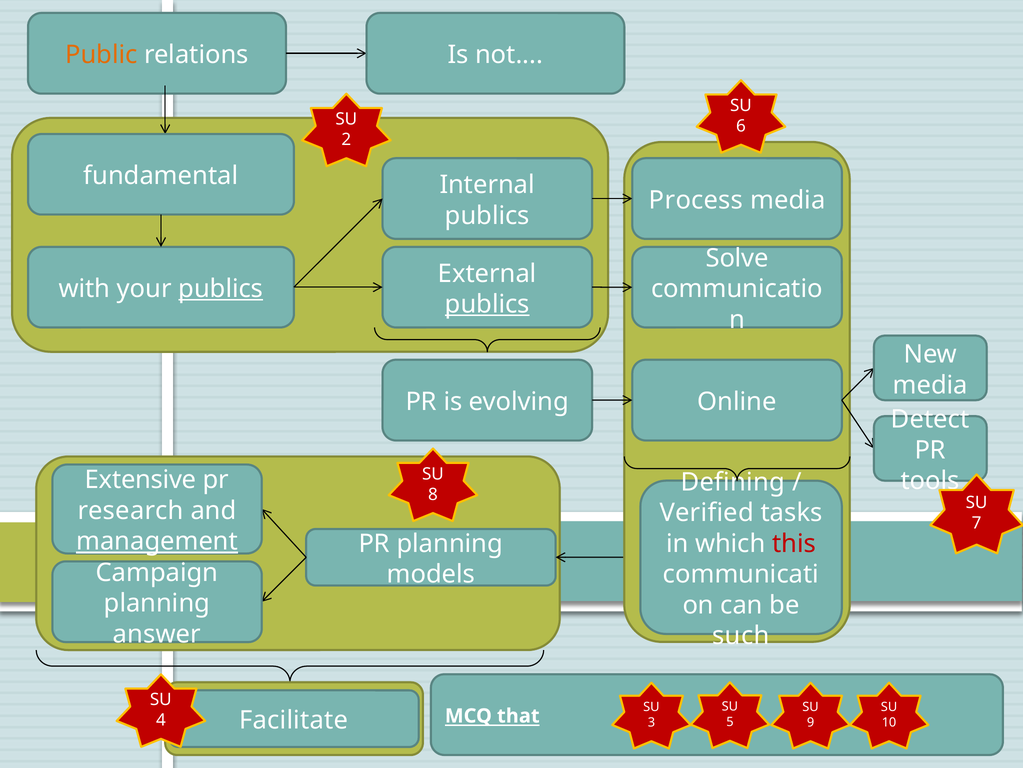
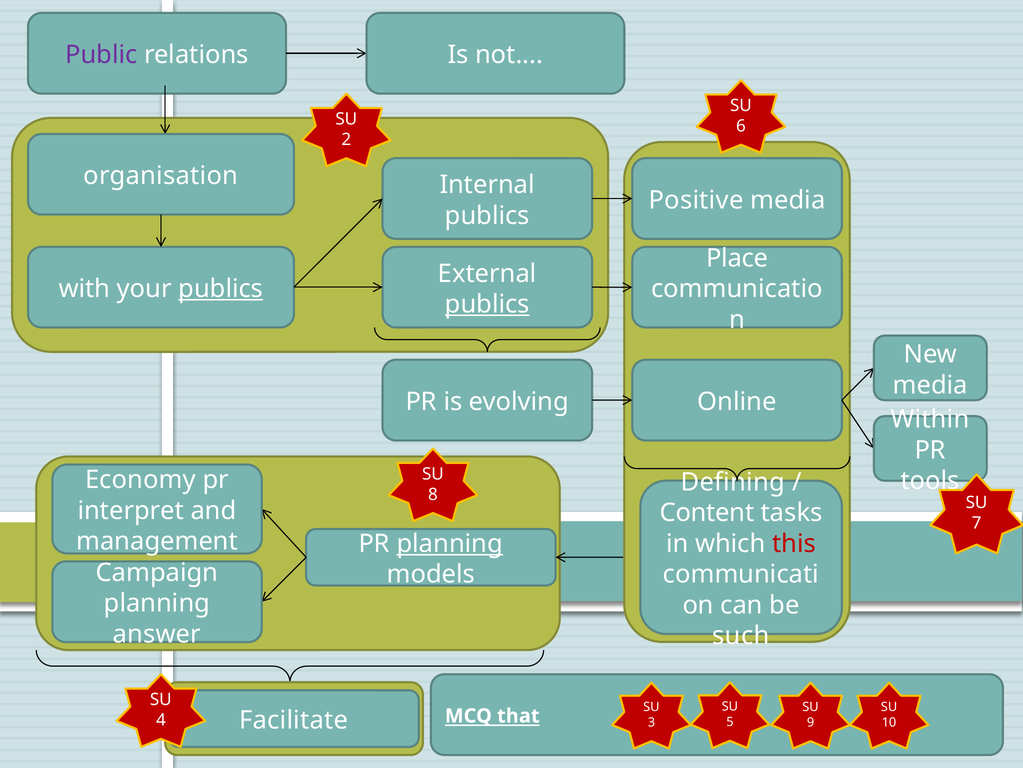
Public colour: orange -> purple (101, 55)
fundamental: fundamental -> organisation (161, 176)
Process: Process -> Positive (696, 200)
Solve: Solve -> Place (737, 258)
Detect: Detect -> Within (930, 419)
Extensive: Extensive -> Economy (141, 480)
research: research -> interpret (131, 510)
Verified: Verified -> Content (707, 513)
management underline: present -> none (157, 541)
planning underline: none -> present (450, 543)
